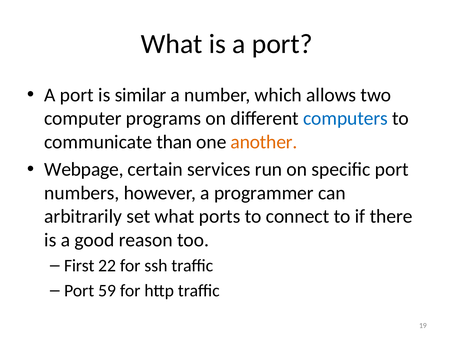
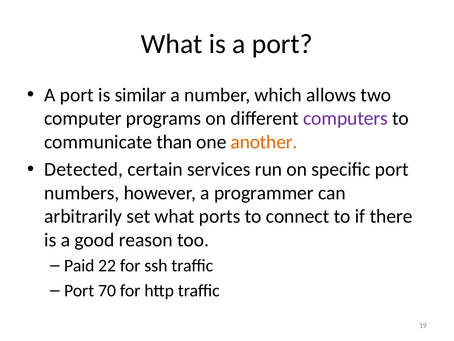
computers colour: blue -> purple (345, 118)
Webpage: Webpage -> Detected (84, 169)
First: First -> Paid (79, 265)
59: 59 -> 70 (107, 290)
